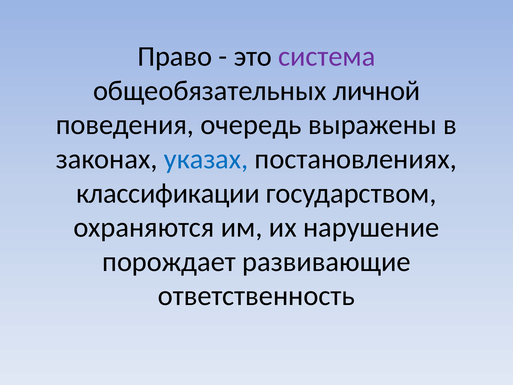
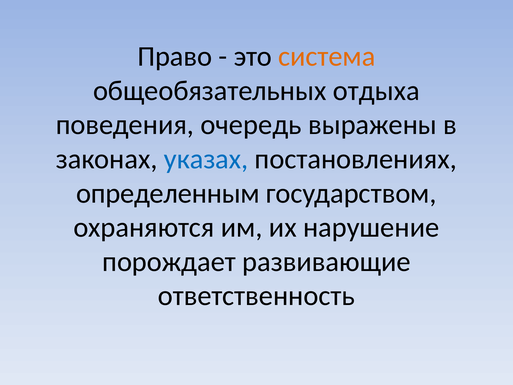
система colour: purple -> orange (327, 56)
личной: личной -> отдыха (376, 91)
классификации: классификации -> определенным (168, 193)
